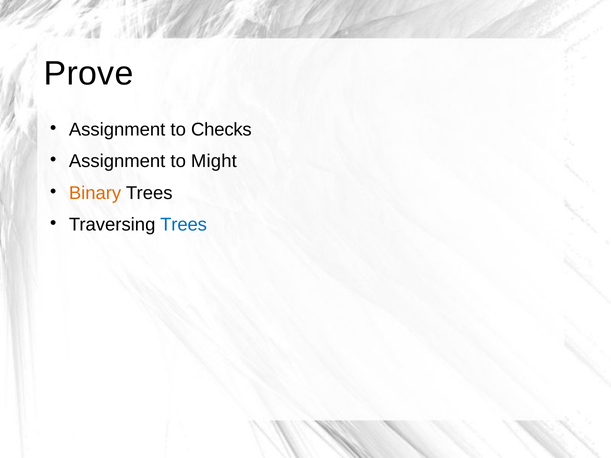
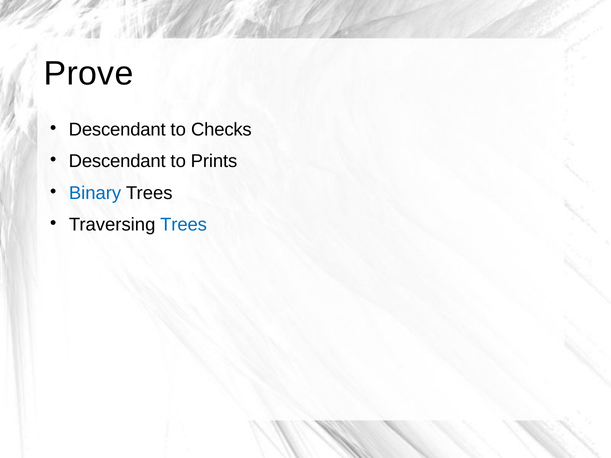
Assignment: Assignment -> Descendant (117, 130)
Assignment: Assignment -> Descendant (117, 161)
Might: Might -> Prints (214, 161)
Binary colour: orange -> blue (95, 193)
